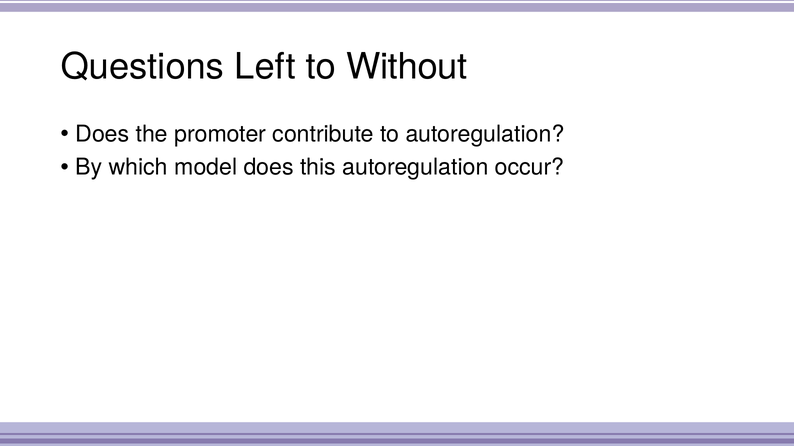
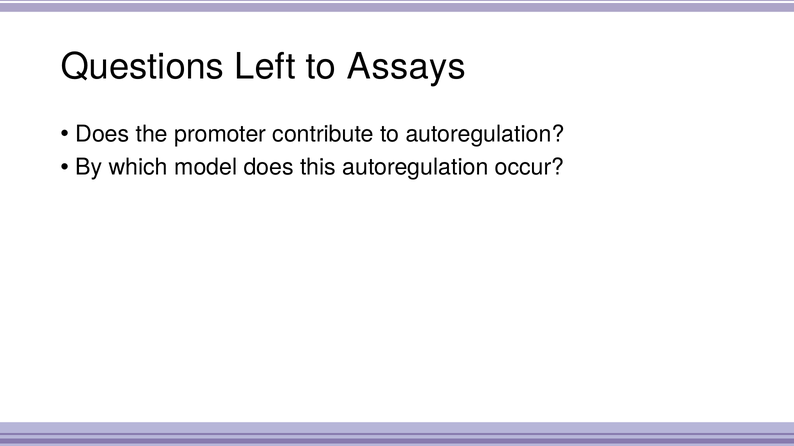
Without: Without -> Assays (406, 67)
